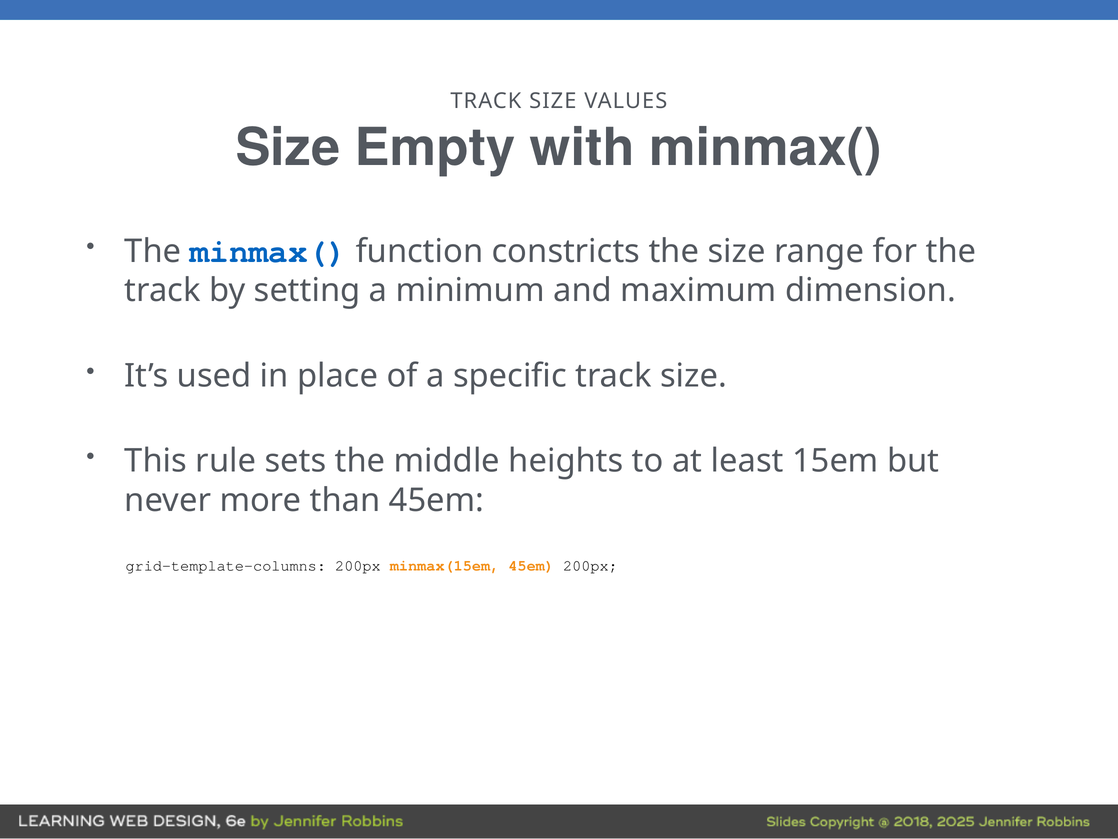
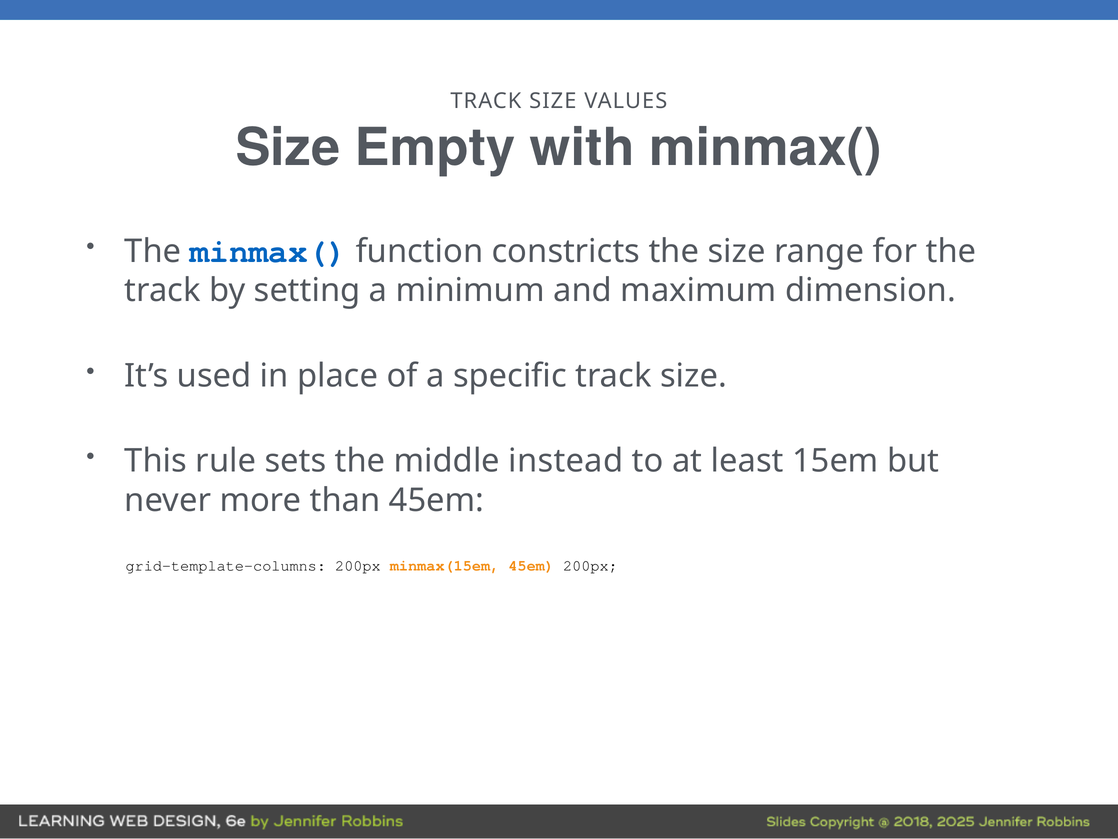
heights: heights -> instead (566, 461)
